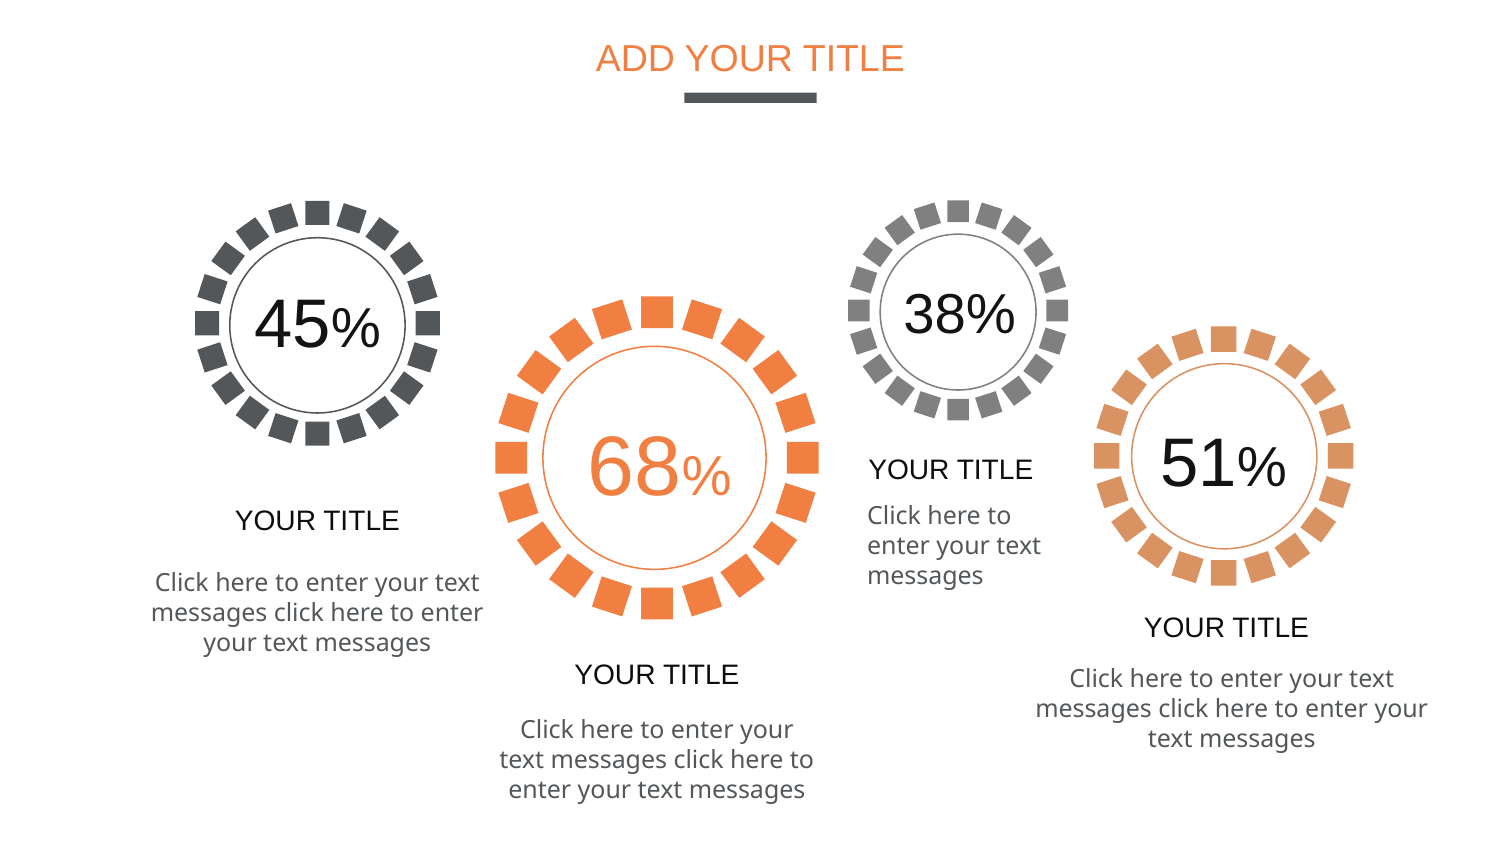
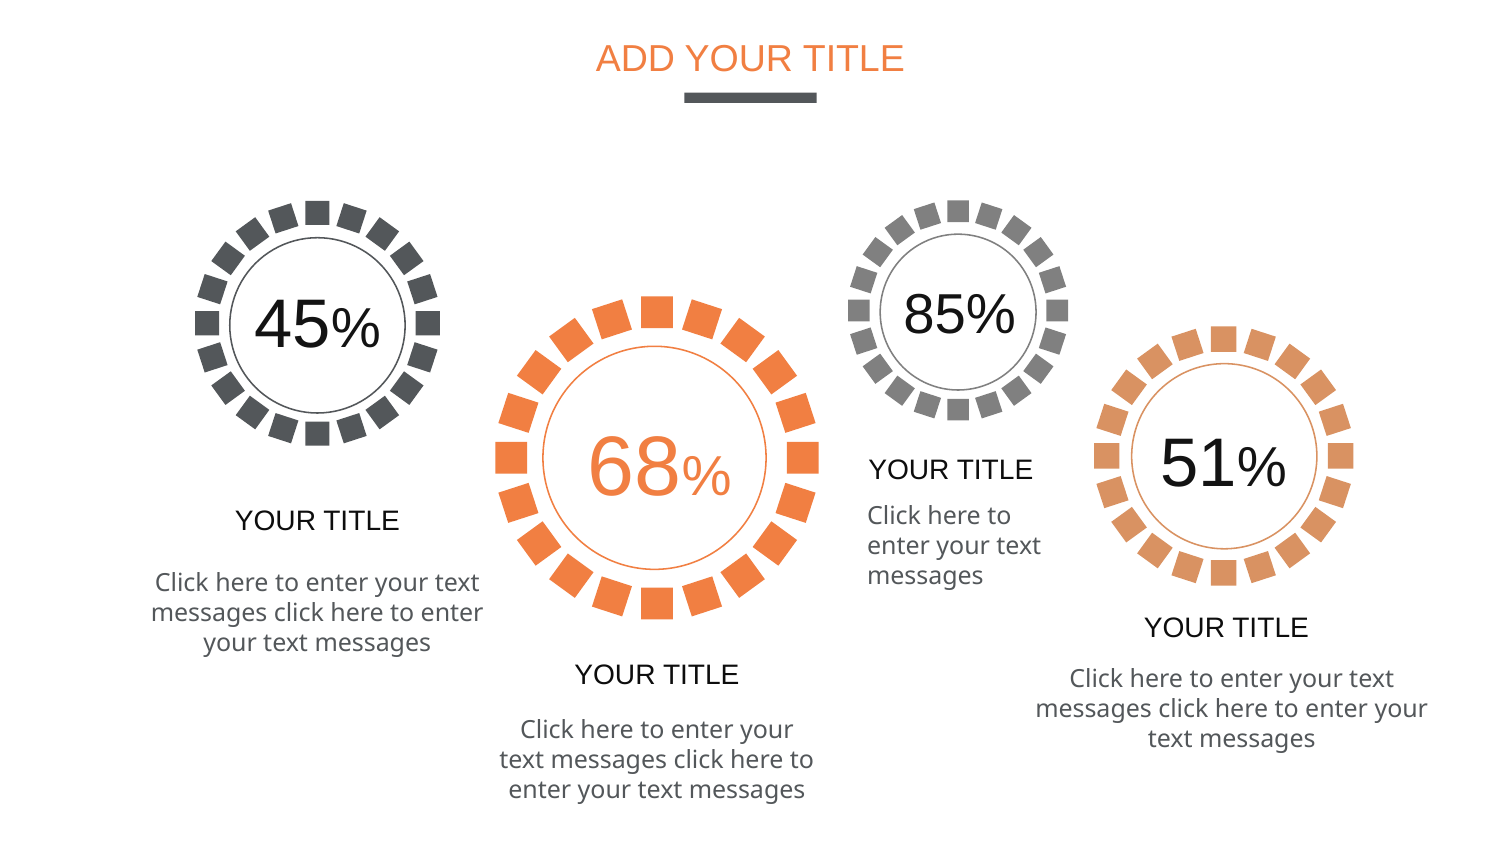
38%: 38% -> 85% (960, 315)
